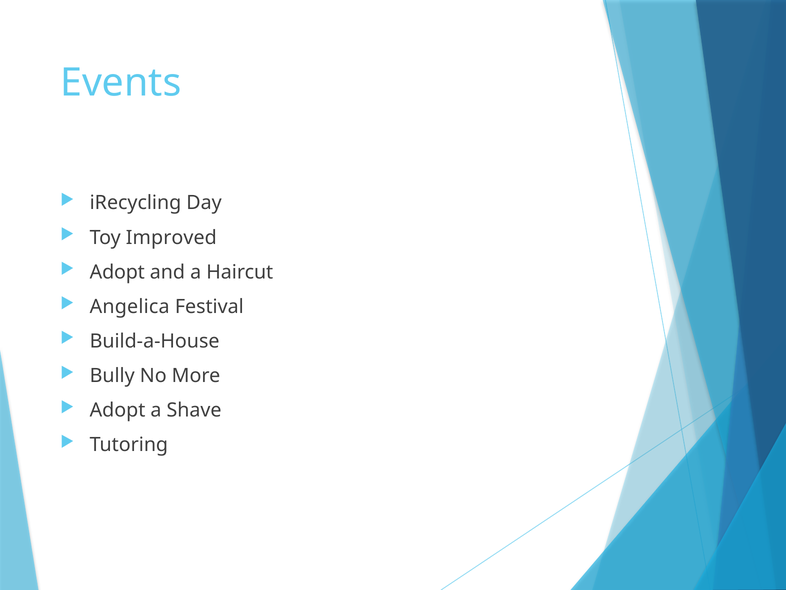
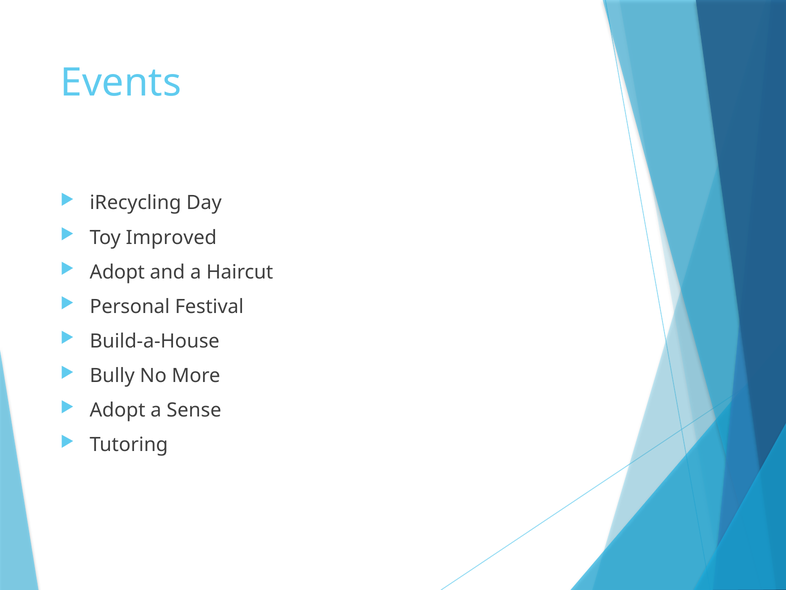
Angelica: Angelica -> Personal (130, 306)
Shave: Shave -> Sense (194, 410)
